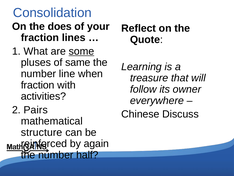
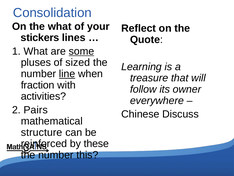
the does: does -> what (60, 26)
fraction: fraction -> stickers (40, 38)
same: same -> sized (78, 62)
line underline: none -> present (67, 74)
again: again -> these (96, 143)
half: half -> this (87, 155)
